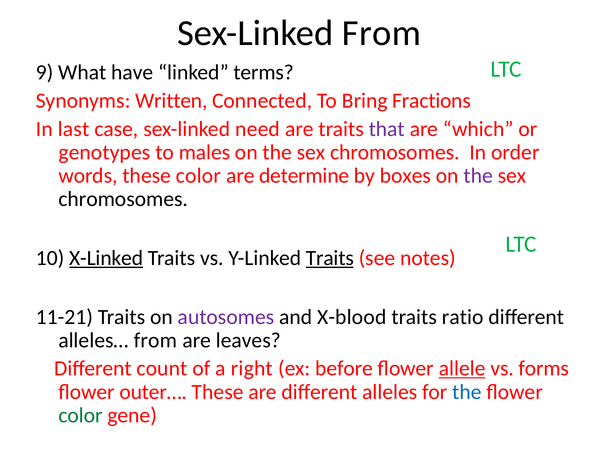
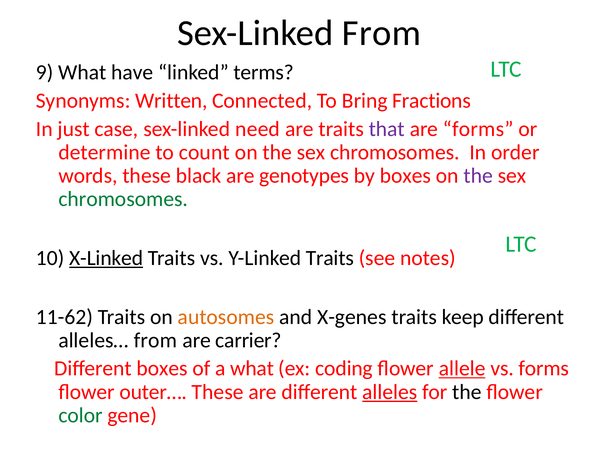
last: last -> just (74, 129)
are which: which -> forms (478, 129)
genotypes: genotypes -> determine (104, 152)
males: males -> count (204, 152)
these color: color -> black (199, 175)
determine: determine -> genotypes (304, 175)
chromosomes colour: black -> green (123, 199)
Traits underline: present -> none (330, 258)
11-21: 11-21 -> 11-62 (64, 316)
autosomes colour: purple -> orange (226, 316)
X-blood: X-blood -> X-genes (352, 316)
ratio: ratio -> keep (463, 316)
leaves: leaves -> carrier (248, 340)
Different count: count -> boxes (162, 368)
a right: right -> what (252, 368)
before: before -> coding (344, 368)
alleles underline: none -> present (390, 391)
the colour: blue -> black (467, 391)
